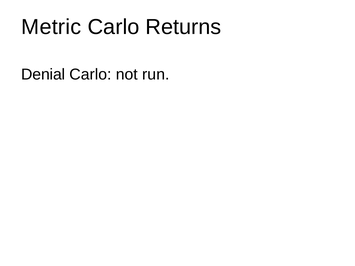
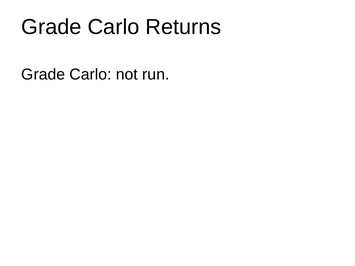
Metric: Metric -> Grade (51, 27)
Denial: Denial -> Grade (43, 74)
